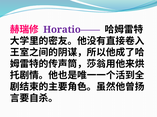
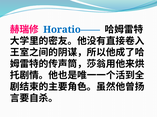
Horatio—— colour: purple -> blue (72, 30)
